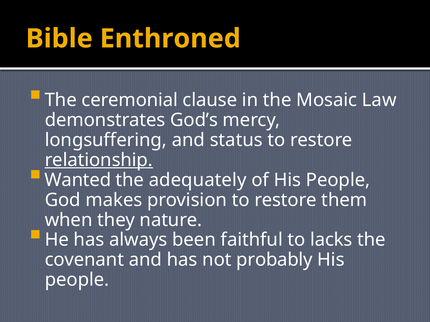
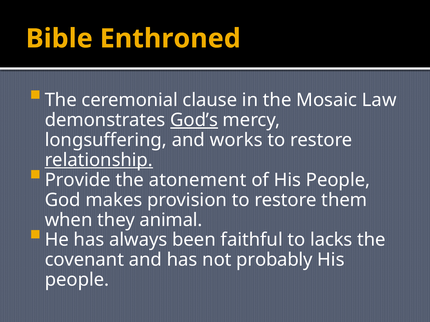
God’s underline: none -> present (194, 120)
status: status -> works (236, 140)
Wanted: Wanted -> Provide (78, 180)
adequately: adequately -> atonement (198, 180)
nature: nature -> animal (171, 220)
